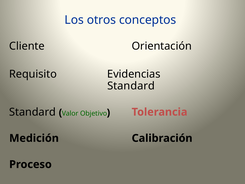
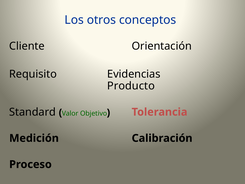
Standard: Standard -> Producto (131, 86)
